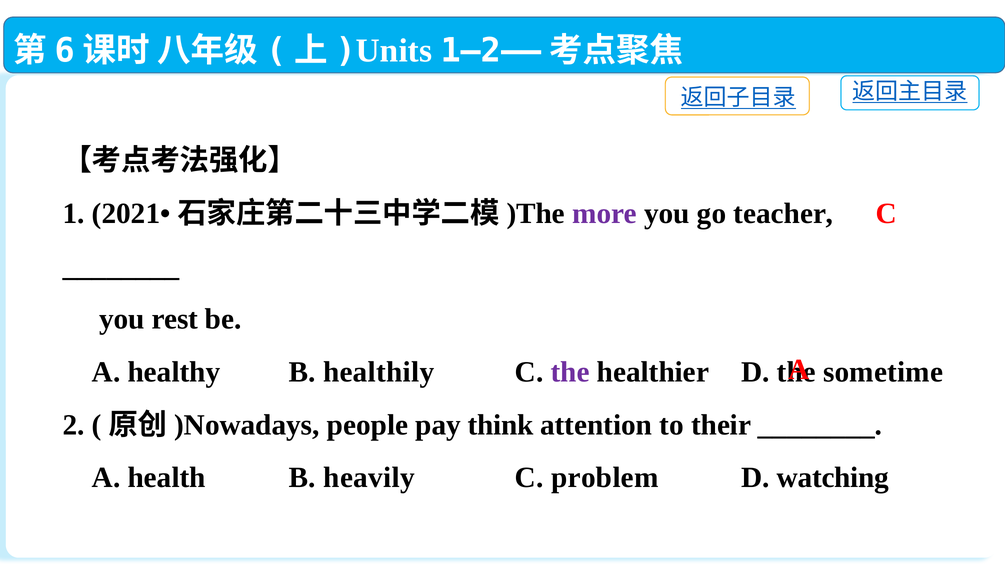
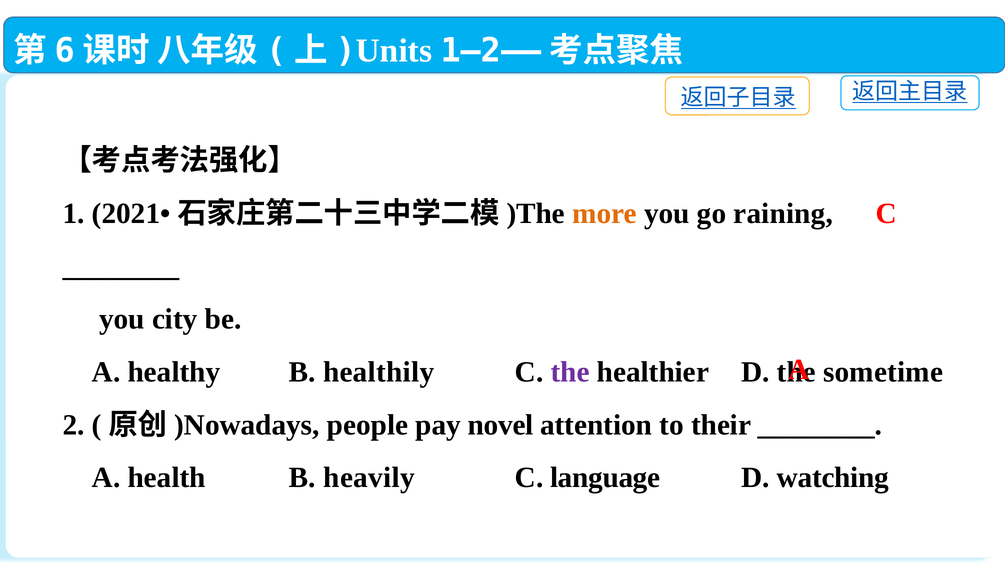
more colour: purple -> orange (605, 213)
teacher: teacher -> raining (783, 213)
rest: rest -> city (175, 319)
think: think -> novel (501, 424)
problem: problem -> language (605, 477)
